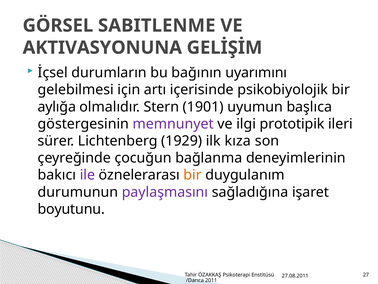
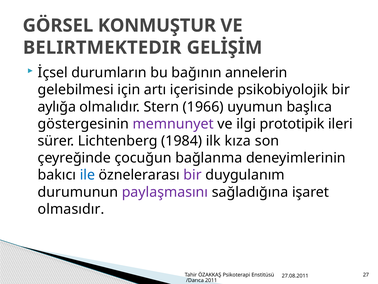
SABITLENME: SABITLENME -> KONMUŞTUR (157, 26)
AKTIVASYONUNA: AKTIVASYONUNA -> BELIRTMEKTEDIR (102, 48)
uyarımını: uyarımını -> annelerin (256, 73)
1901: 1901 -> 1966 (203, 107)
1929: 1929 -> 1984 (182, 141)
ile colour: purple -> blue (87, 175)
bir colour: orange -> purple (193, 175)
boyutunu: boyutunu -> olmasıdır (71, 209)
